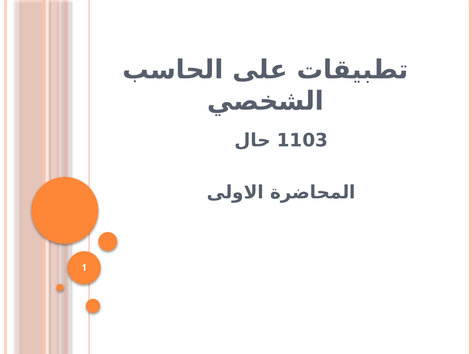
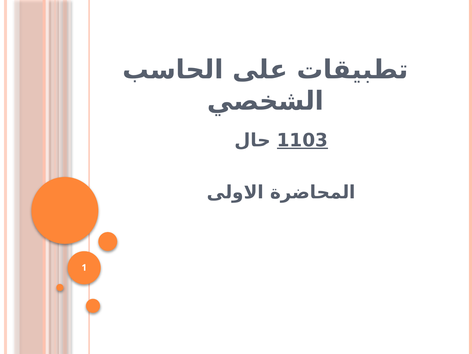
1103 underline: none -> present (302, 140)
